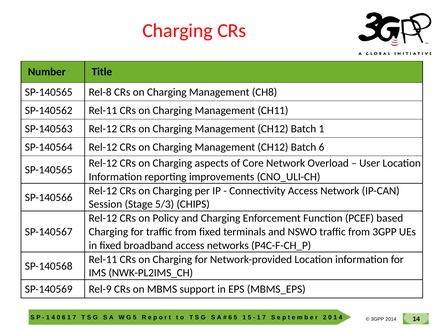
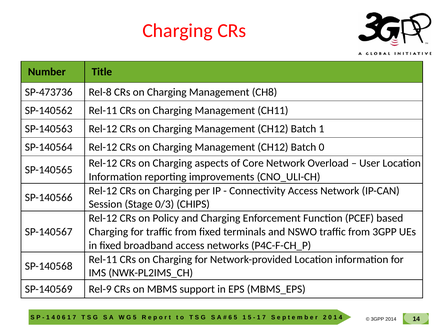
SP-140565: SP-140565 -> SP-473736 (49, 92)
Batch 6: 6 -> 0 (321, 147)
5/3: 5/3 -> 0/3 (165, 204)
